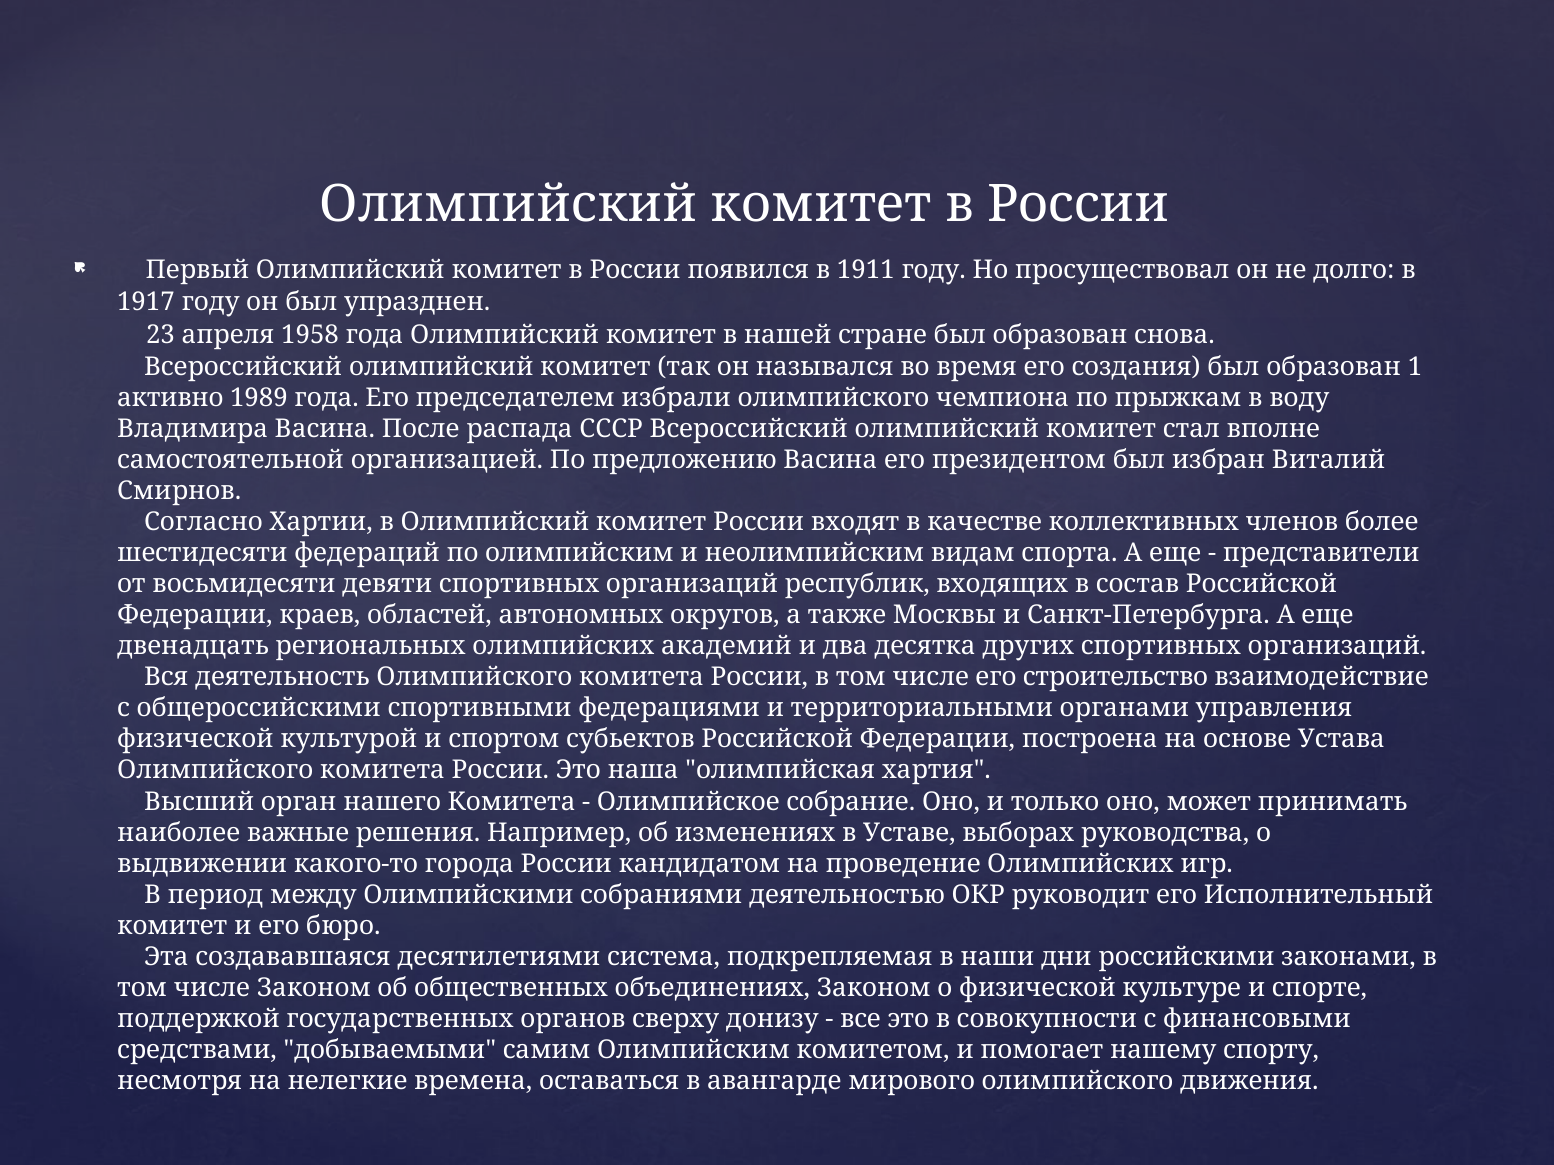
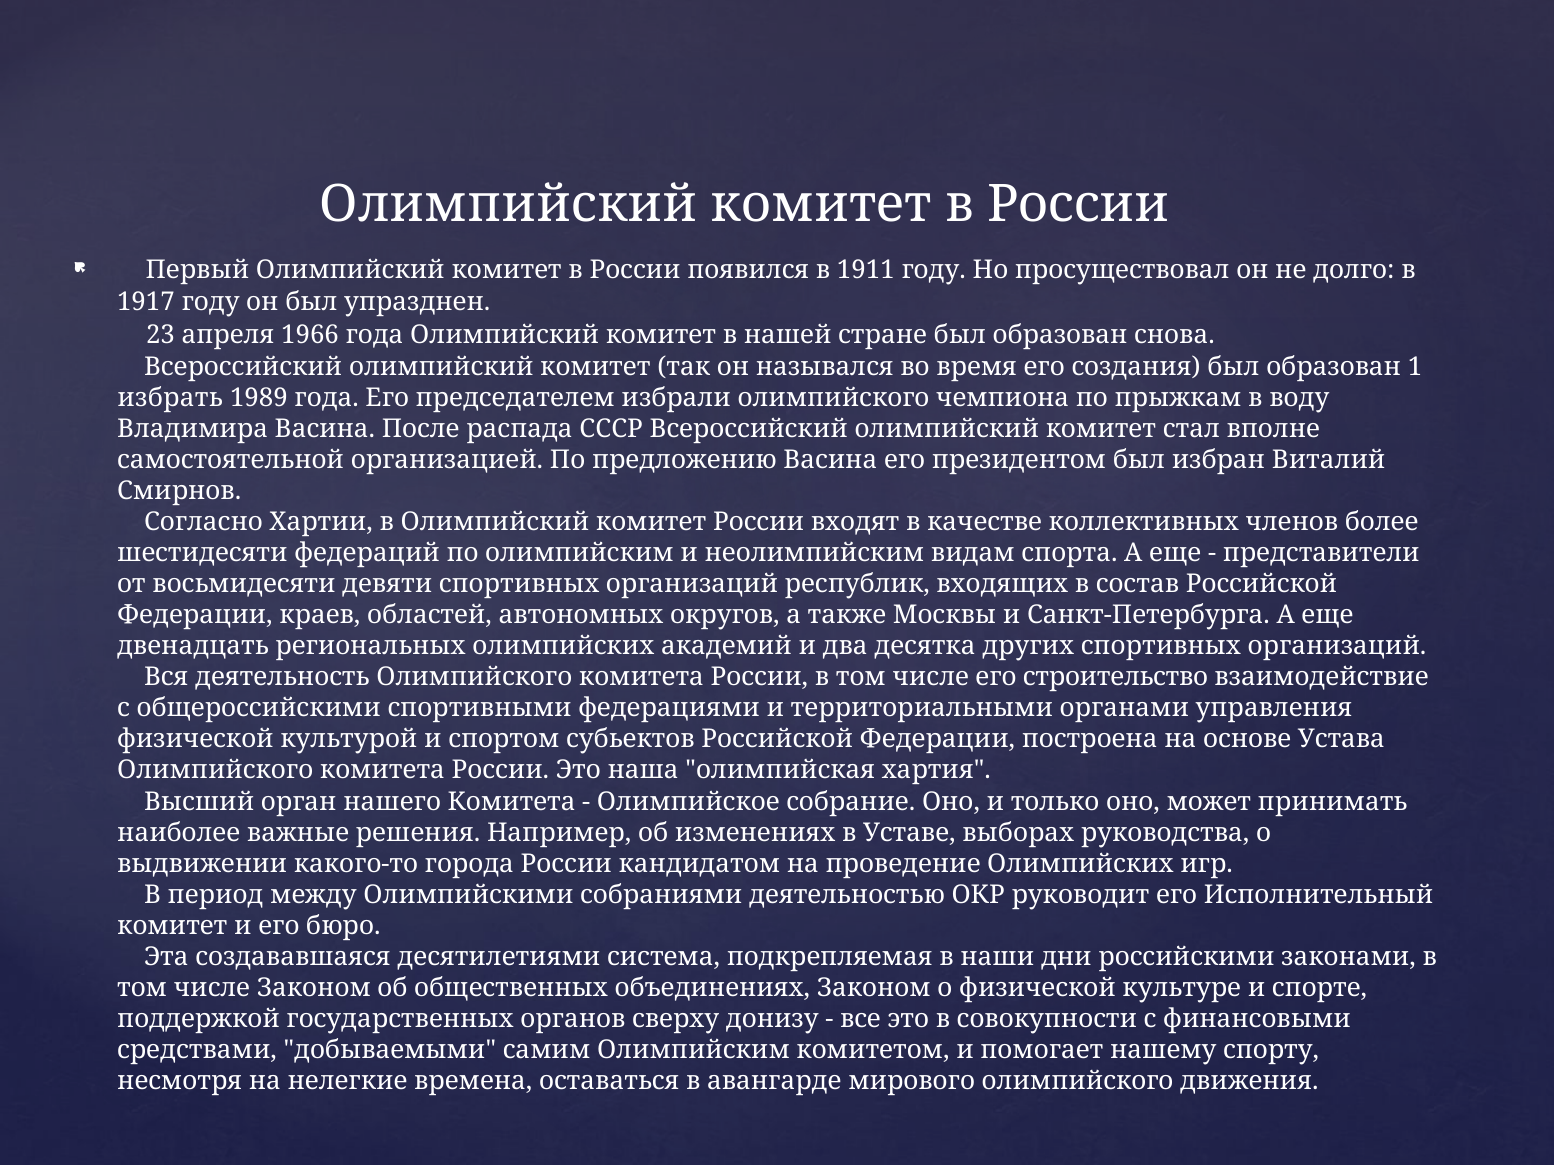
1958: 1958 -> 1966 (310, 335)
активно: активно -> избрать (170, 398)
